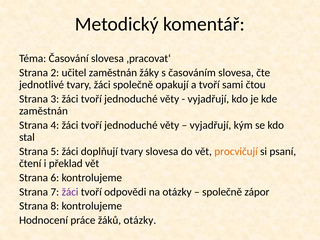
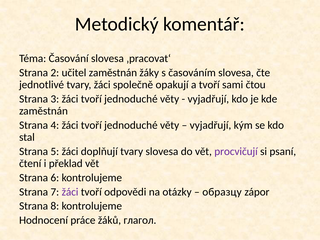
procvičují colour: orange -> purple (236, 151)
společně: společně -> образцу (222, 192)
žáků otázky: otázky -> глагол (140, 220)
